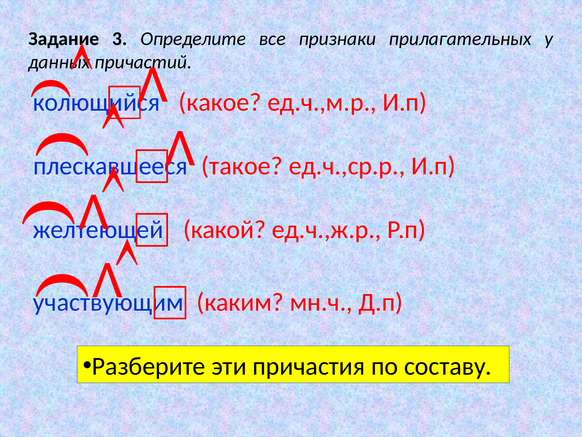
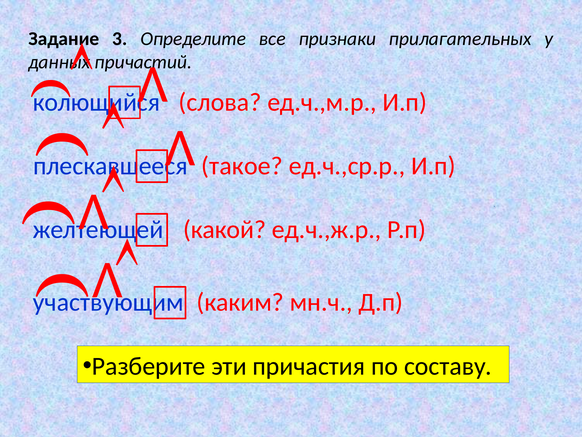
какое: какое -> слова (220, 102)
